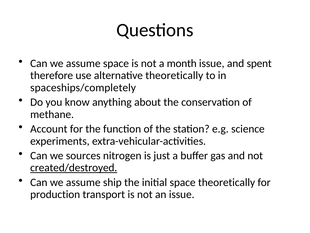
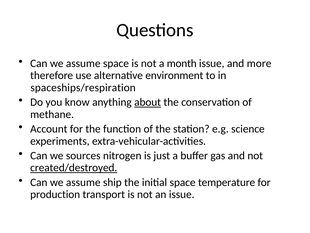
spent: spent -> more (259, 63)
alternative theoretically: theoretically -> environment (174, 75)
spaceships/completely: spaceships/completely -> spaceships/respiration (83, 87)
about underline: none -> present (148, 102)
space theoretically: theoretically -> temperature (227, 182)
